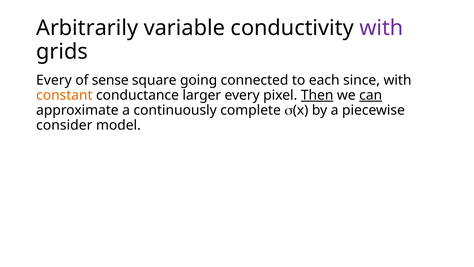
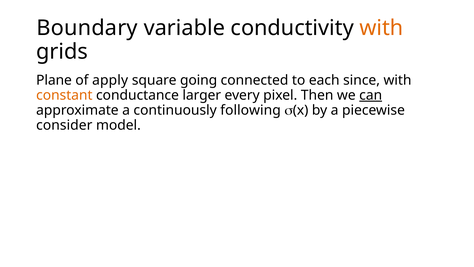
Arbitrarily: Arbitrarily -> Boundary (87, 28)
with colour: purple -> orange (381, 28)
Every: Every -> Plane (54, 80)
sense: sense -> apply (110, 80)
Then underline: present -> none (317, 95)
complete: complete -> following (251, 110)
